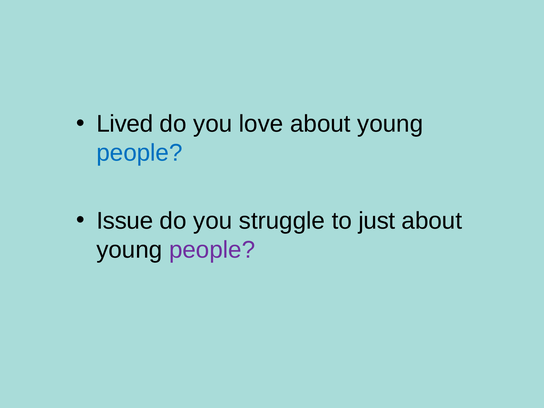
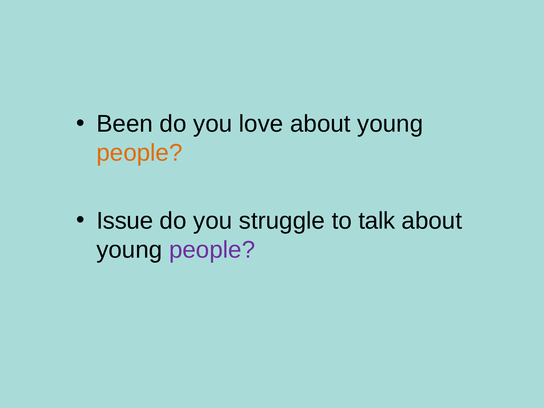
Lived: Lived -> Been (125, 124)
people colour: blue -> orange (140, 153)
just: just -> talk (377, 221)
